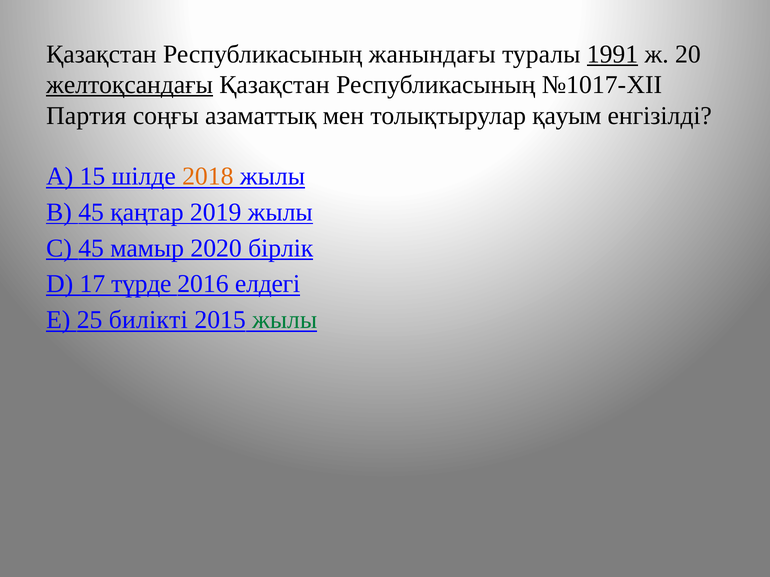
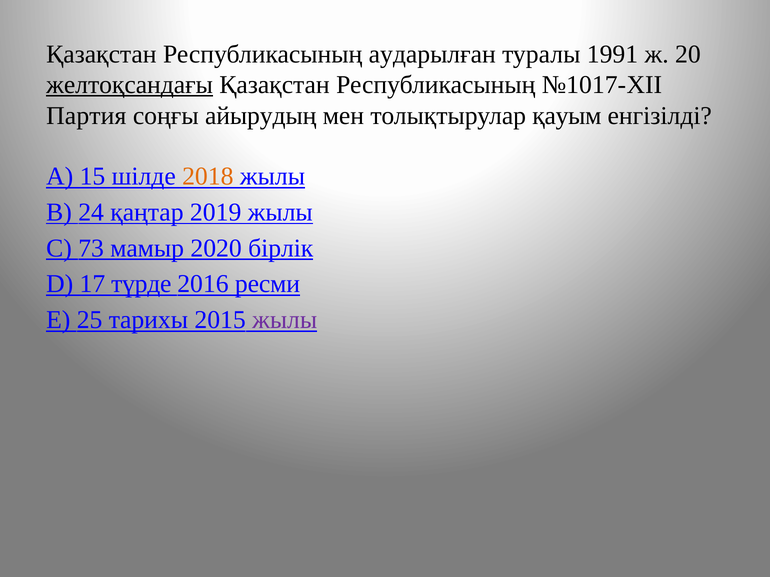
жанындағы: жанындағы -> аударылған (432, 54)
1991 underline: present -> none (612, 54)
азаматтық: азаматтық -> айырудың (261, 116)
B 45: 45 -> 24 (91, 212)
C 45: 45 -> 73 (91, 248)
елдегі: елдегі -> ресми (268, 284)
билікті: билікті -> тарихы (148, 320)
жылы colour: green -> purple (285, 320)
